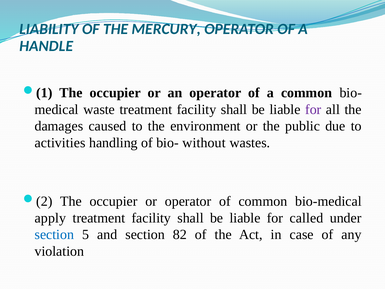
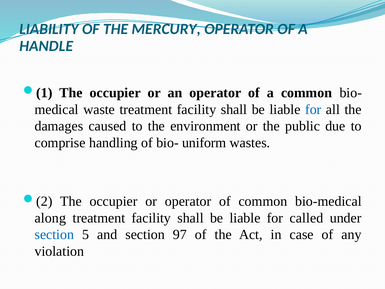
for colour: purple -> blue (313, 109)
activities: activities -> comprise (60, 143)
without: without -> uniform (204, 143)
apply: apply -> along (50, 218)
82: 82 -> 97 (180, 234)
